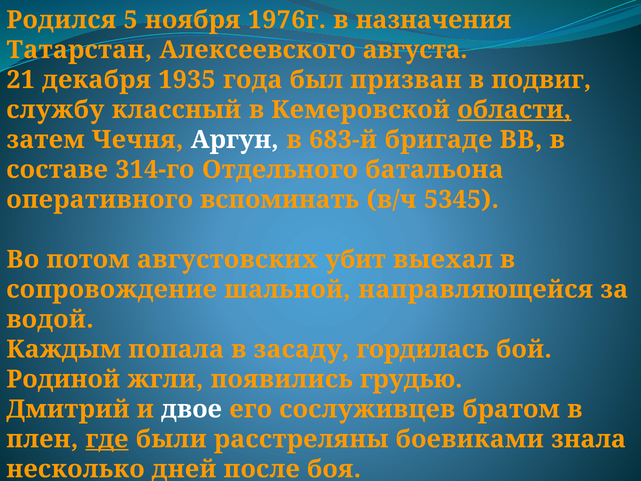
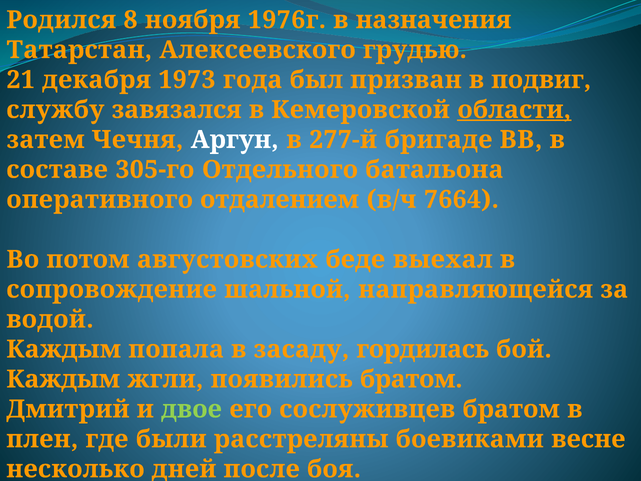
5: 5 -> 8 (130, 20)
августа: августа -> грудью (415, 50)
1935: 1935 -> 1973 (187, 80)
классный: классный -> завязался (177, 110)
683-й: 683-й -> 277-й (343, 140)
314-го: 314-го -> 305-го (155, 170)
вспоминать: вспоминать -> отдалением (280, 199)
5345: 5345 -> 7664 (461, 199)
убит: убит -> беде (355, 259)
Родиной: Родиной -> Каждым (63, 379)
появились грудью: грудью -> братом (411, 379)
двое colour: white -> light green (191, 409)
где underline: present -> none (107, 439)
знала: знала -> весне (588, 439)
